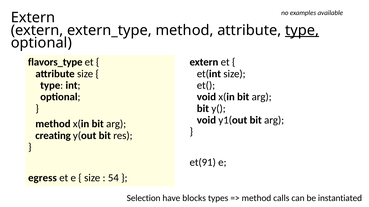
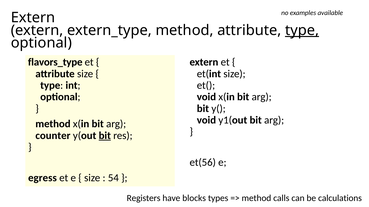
creating: creating -> counter (53, 136)
bit underline: none -> present (105, 136)
et(91: et(91 -> et(56 (203, 163)
Selection: Selection -> Registers (144, 199)
instantiated: instantiated -> calculations (340, 199)
